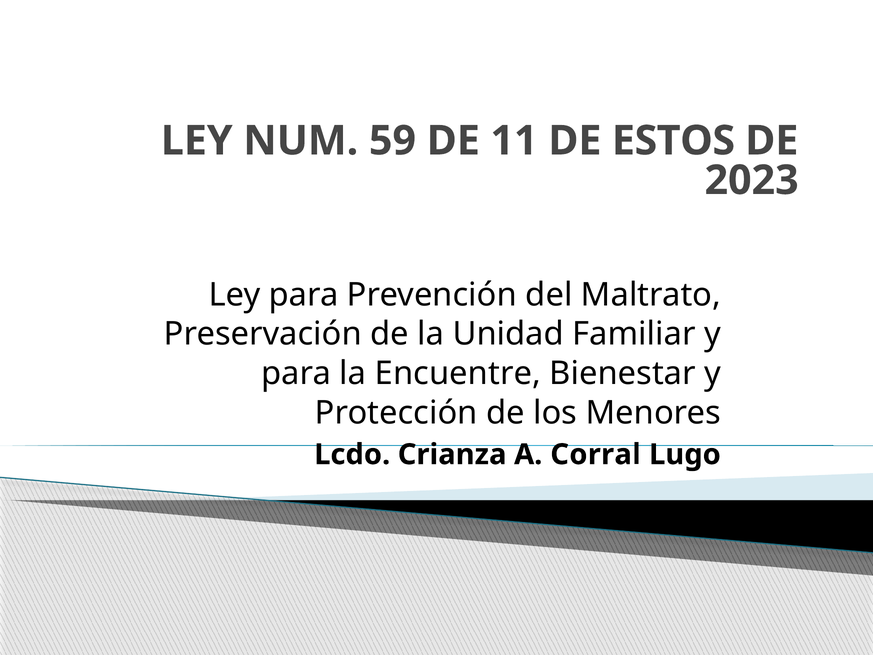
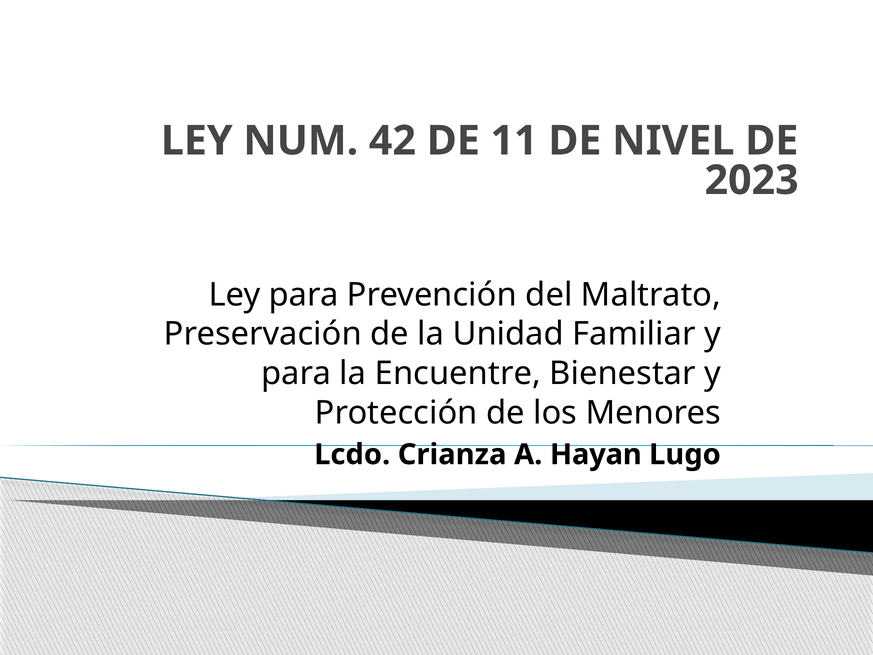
59: 59 -> 42 (392, 141)
ESTOS: ESTOS -> NIVEL (673, 141)
Corral: Corral -> Hayan (596, 454)
